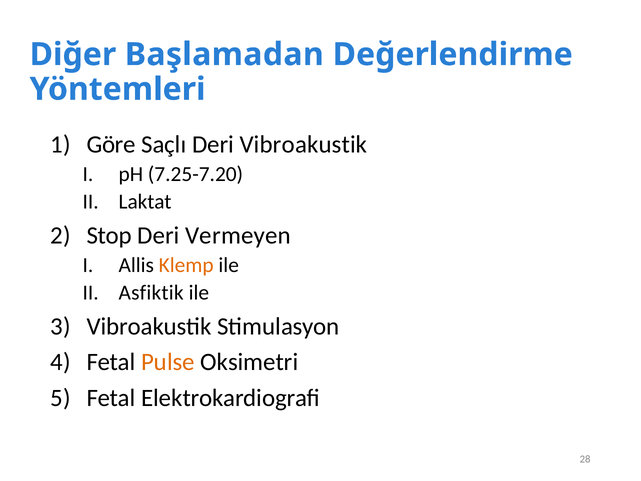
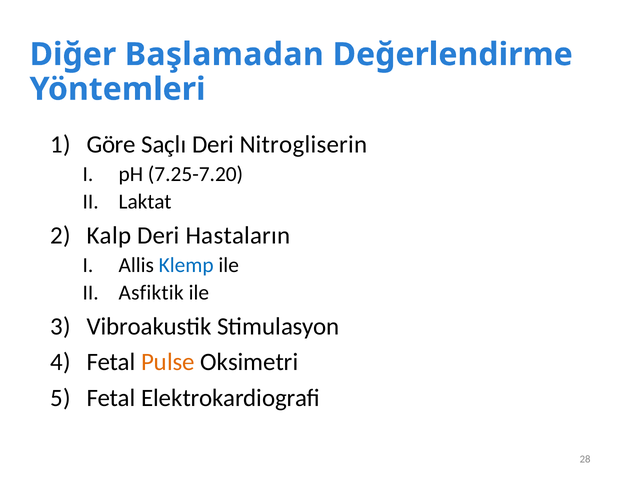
Deri Vibroakustik: Vibroakustik -> Nitrogliserin (303, 145)
Stop: Stop -> Kalp (109, 235)
Vermeyen: Vermeyen -> Hastaların (238, 235)
Klemp colour: orange -> blue (186, 265)
